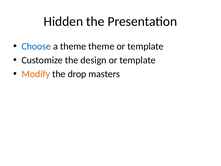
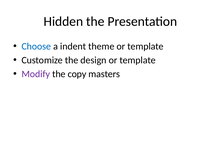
a theme: theme -> indent (73, 46)
Modify colour: orange -> purple (36, 74)
drop: drop -> copy (77, 74)
